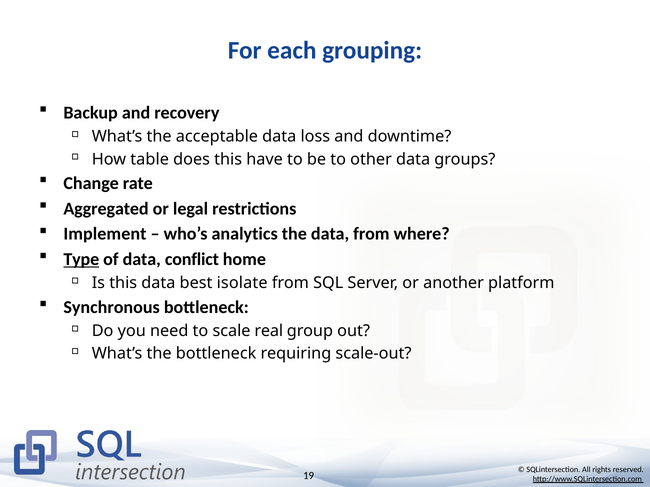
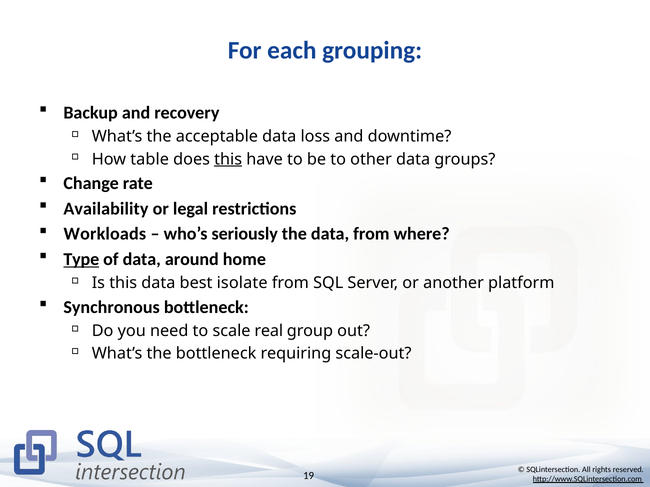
this underline: none -> present (228, 159)
Aggregated: Aggregated -> Availability (106, 209)
Implement: Implement -> Workloads (105, 234)
analytics: analytics -> seriously (245, 234)
conflict: conflict -> around (192, 259)
